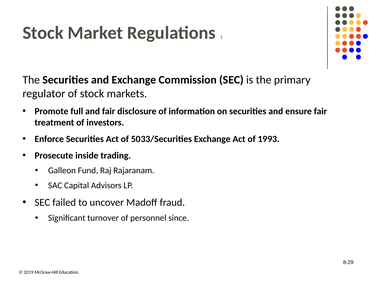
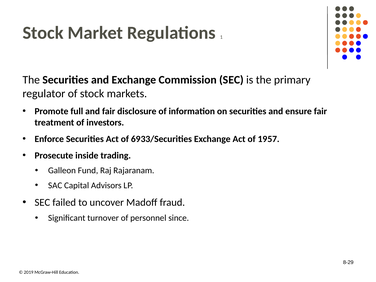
50: 50 -> 69 (136, 139)
93: 93 -> 57 (273, 139)
